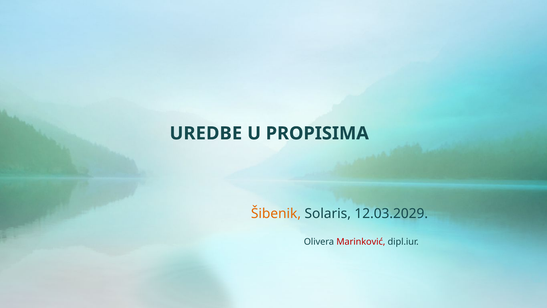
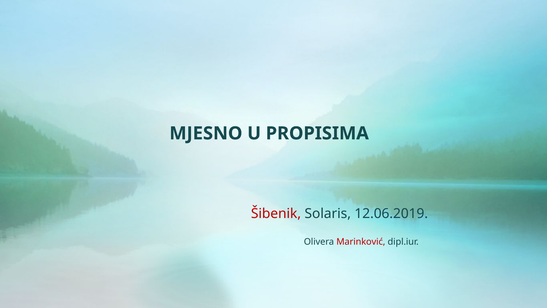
UREDBE: UREDBE -> MJESNO (206, 133)
Šibenik colour: orange -> red (276, 214)
12.03.2029: 12.03.2029 -> 12.06.2019 (391, 214)
